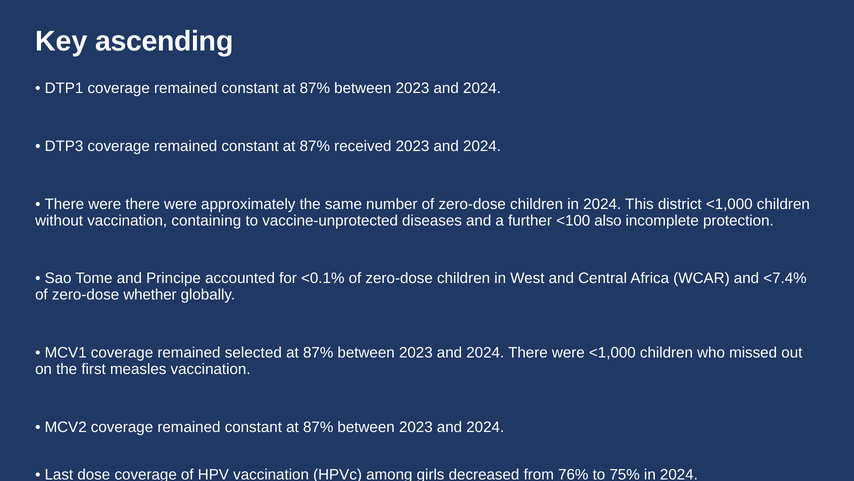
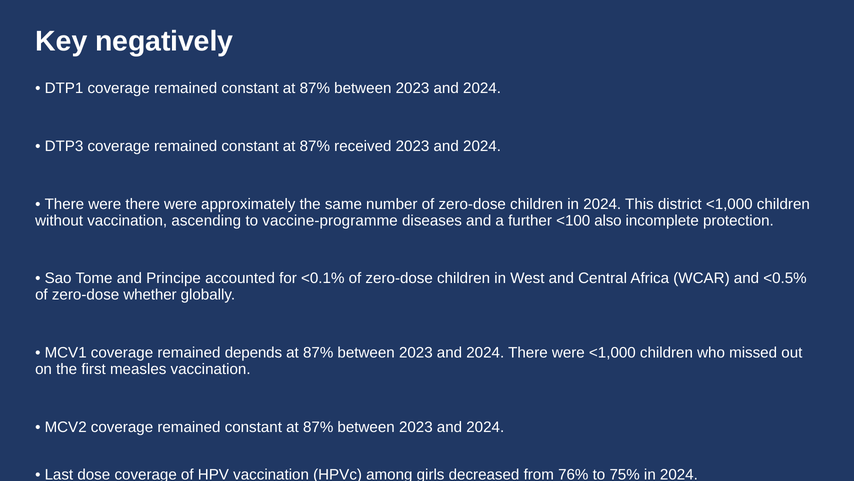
ascending: ascending -> negatively (164, 41)
containing: containing -> ascending (206, 220)
vaccine-unprotected: vaccine-unprotected -> vaccine-programme (330, 220)
<7.4%: <7.4% -> <0.5% (785, 278)
selected: selected -> depends (253, 352)
